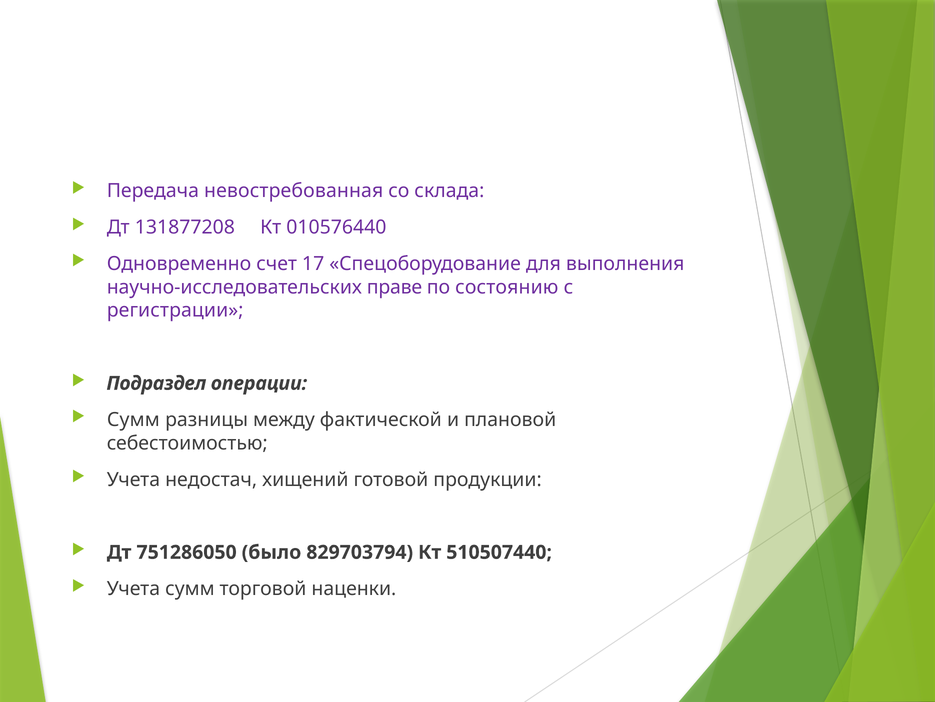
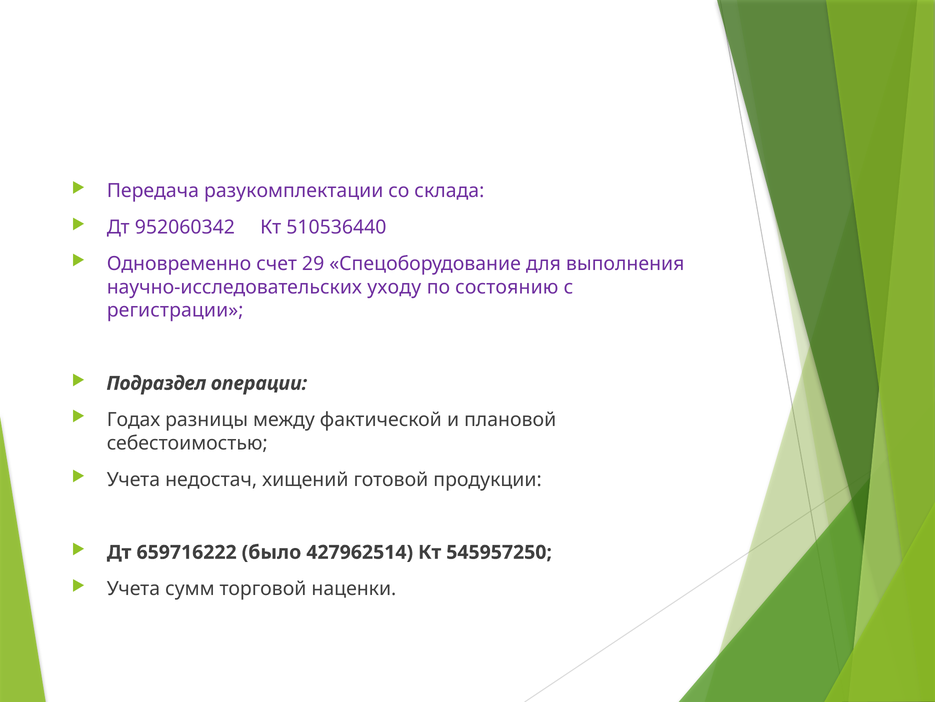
невостребованная: невостребованная -> разукомплектации (294, 191)
131877208: 131877208 -> 952060342 (185, 227)
010576440: 010576440 -> 510536440 (336, 227)
17: 17 -> 29 (313, 263)
праве: праве -> уходу (394, 287)
Сумм: Сумм -> Годах (133, 419)
751286050: 751286050 -> 659716222 (187, 552)
829703794: 829703794 -> 427962514 (360, 552)
510507440: 510507440 -> 545957250 (499, 552)
